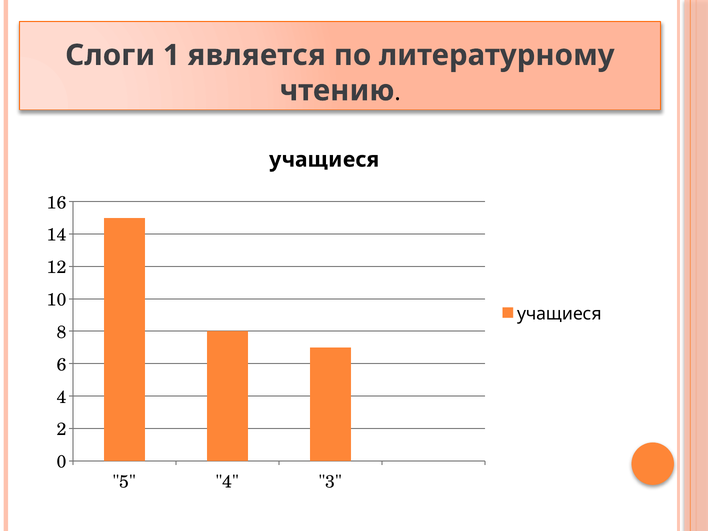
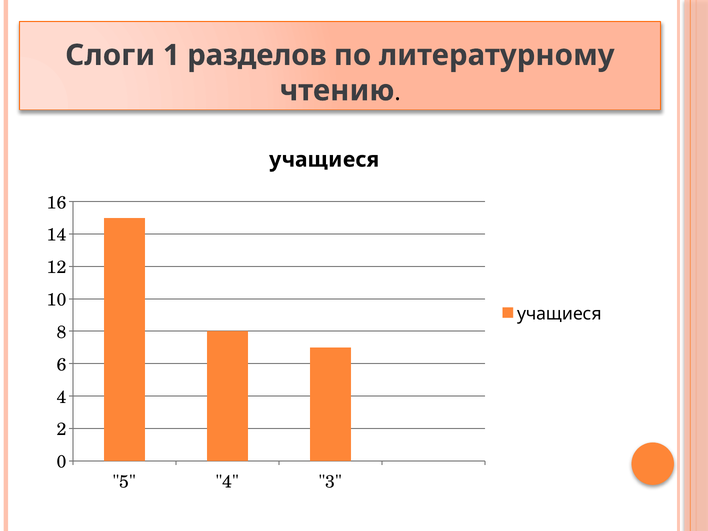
является: является -> разделов (257, 55)
